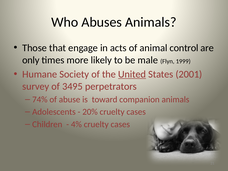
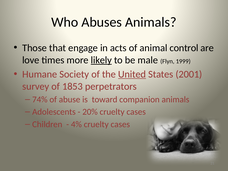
only: only -> love (31, 60)
likely underline: none -> present (101, 60)
3495: 3495 -> 1853 (72, 86)
